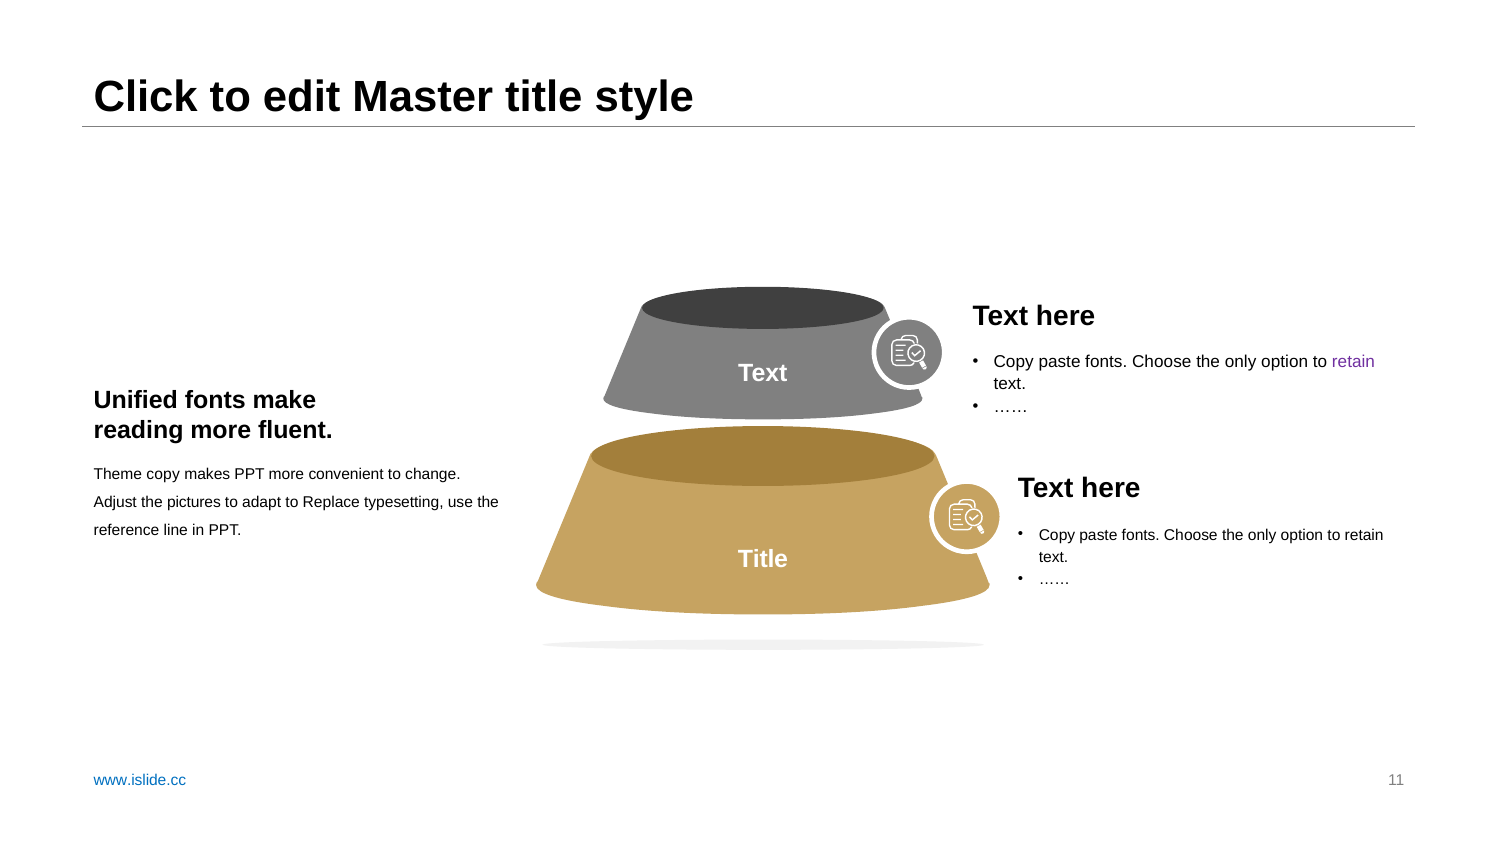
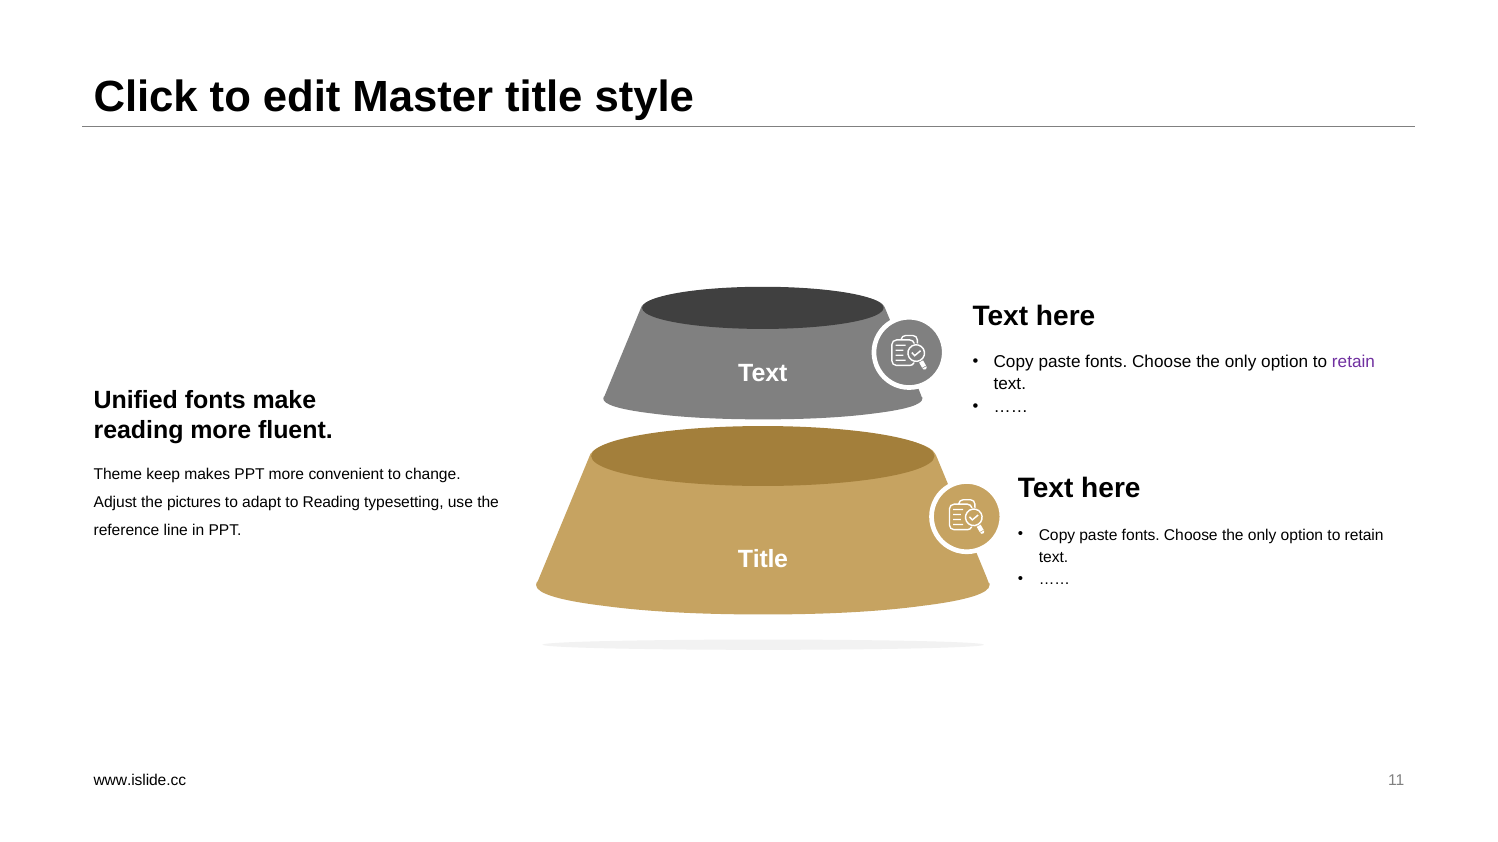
Theme copy: copy -> keep (163, 475)
to Replace: Replace -> Reading (331, 503)
www.islide.cc colour: blue -> black (140, 780)
